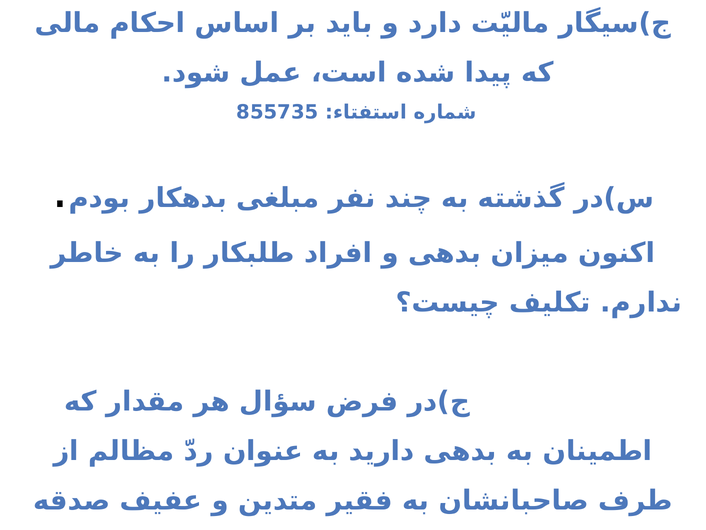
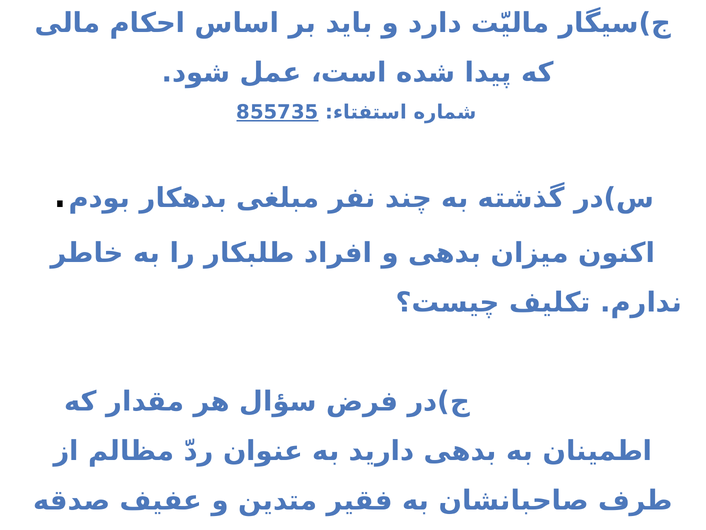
855735 underline: none -> present (277, 112)
